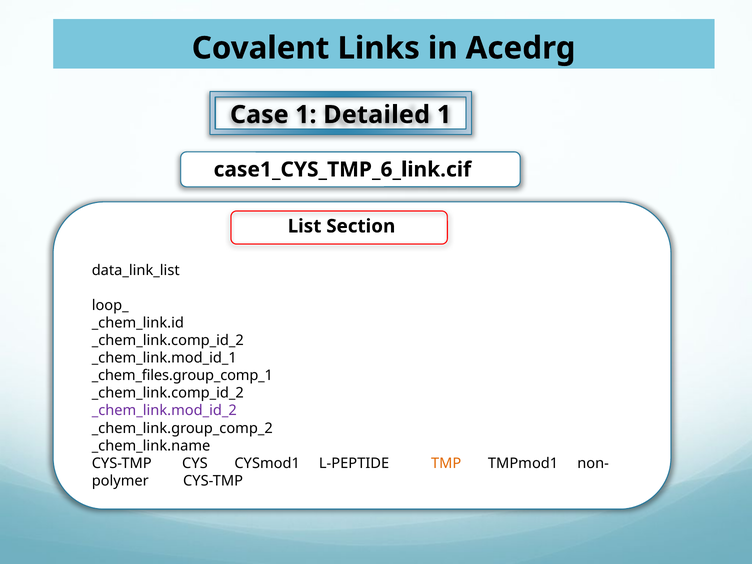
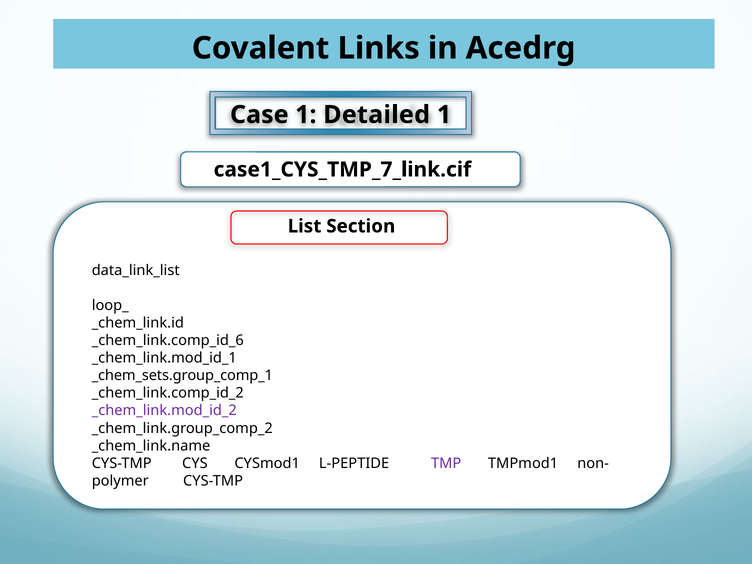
case1_CYS_TMP_6_link.cif: case1_CYS_TMP_6_link.cif -> case1_CYS_TMP_7_link.cif (342, 170)
_chem_link.comp_id_2: _chem_link.comp_id_2 -> _chem_link.comp_id_6 (168, 340)
_chem_files.group_comp_1: _chem_files.group_comp_1 -> _chem_sets.group_comp_1 (182, 376)
TMP colour: orange -> purple (446, 463)
